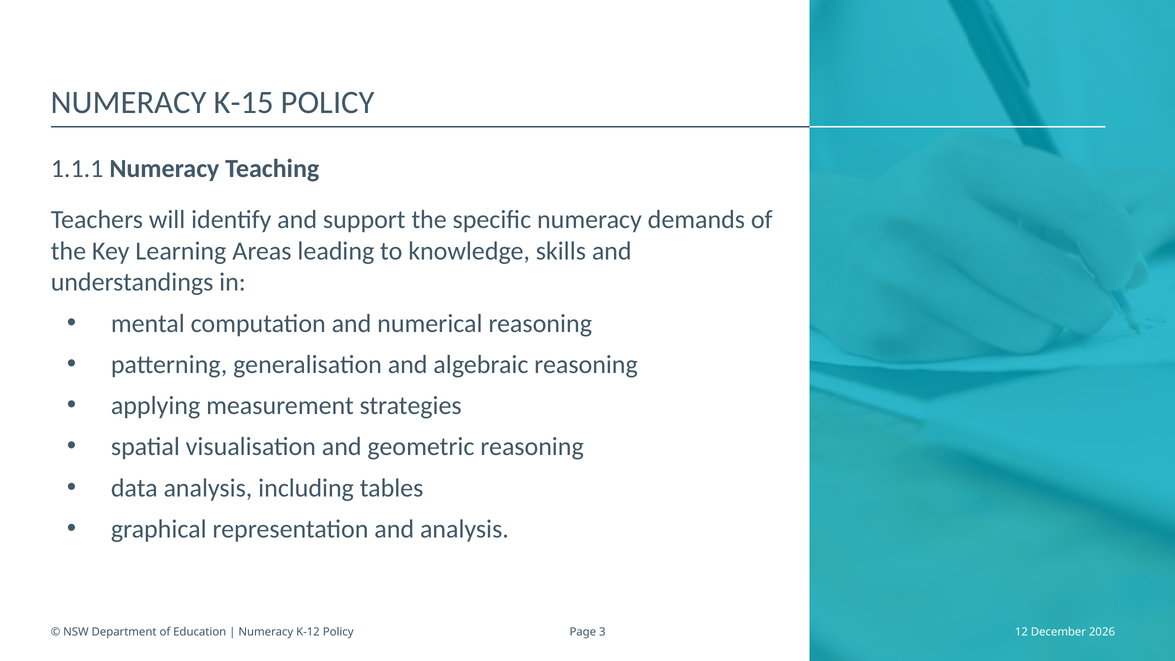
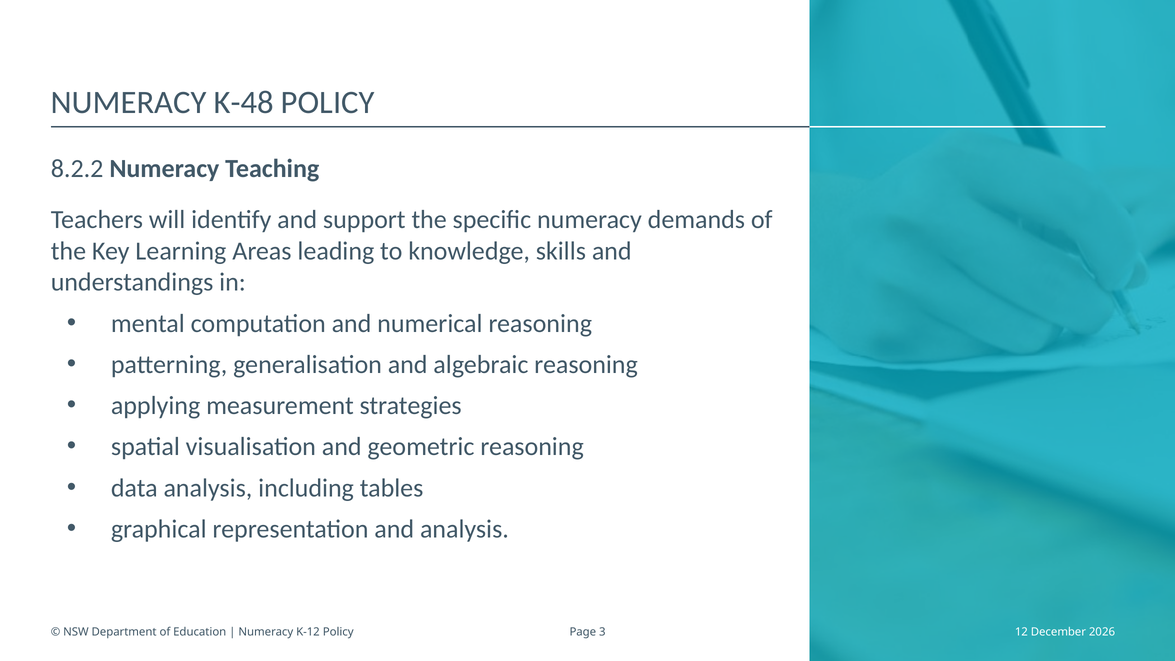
K-15: K-15 -> K-48 (244, 102)
1.1.1: 1.1.1 -> 8.2.2 (77, 169)
